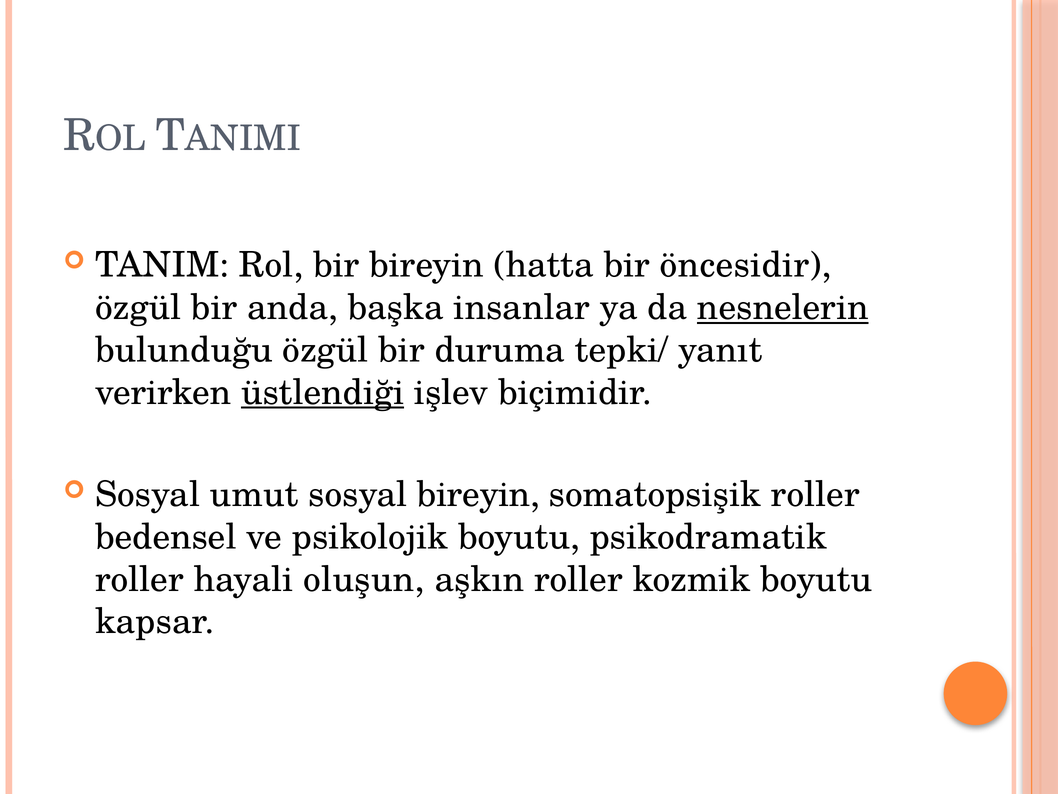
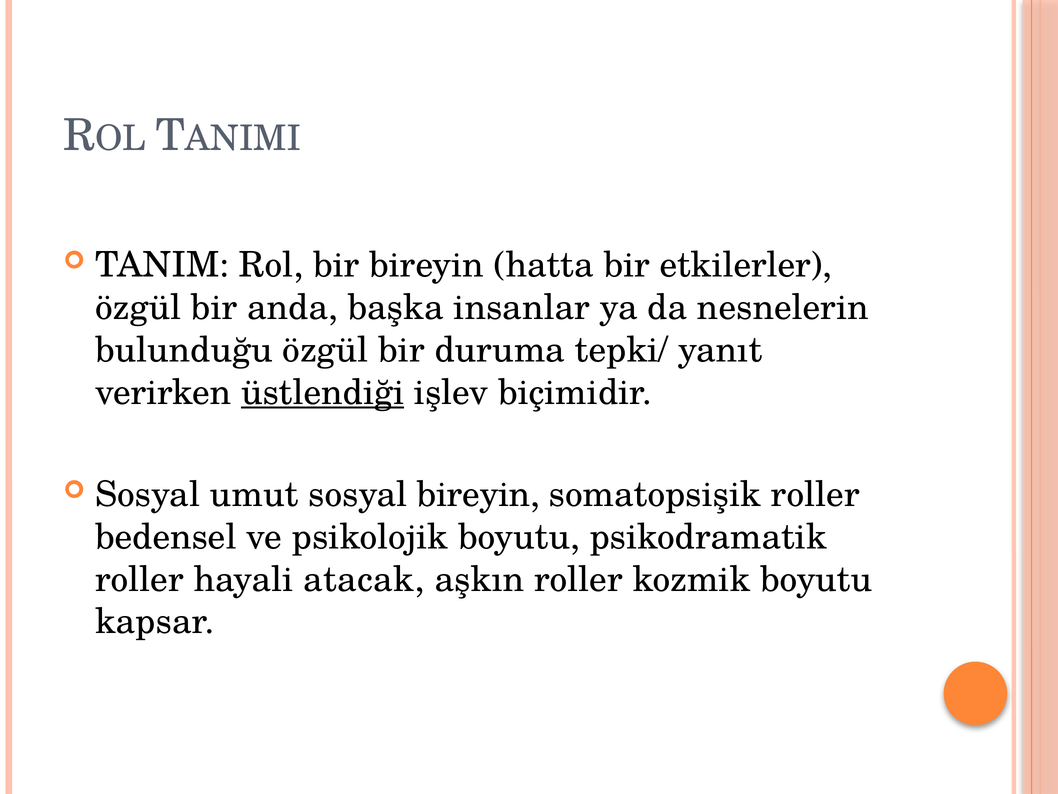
öncesidir: öncesidir -> etkilerler (746, 265)
nesnelerin underline: present -> none (783, 307)
oluşun: oluşun -> atacak (364, 579)
